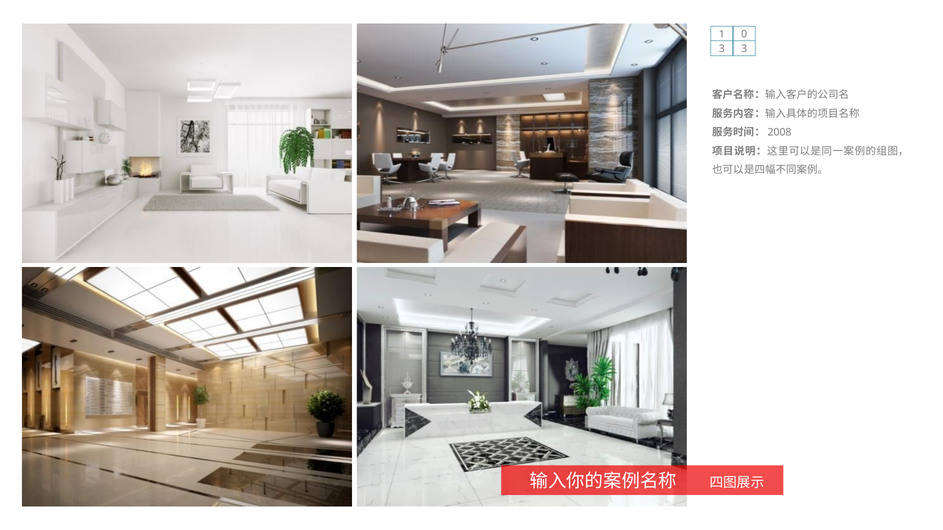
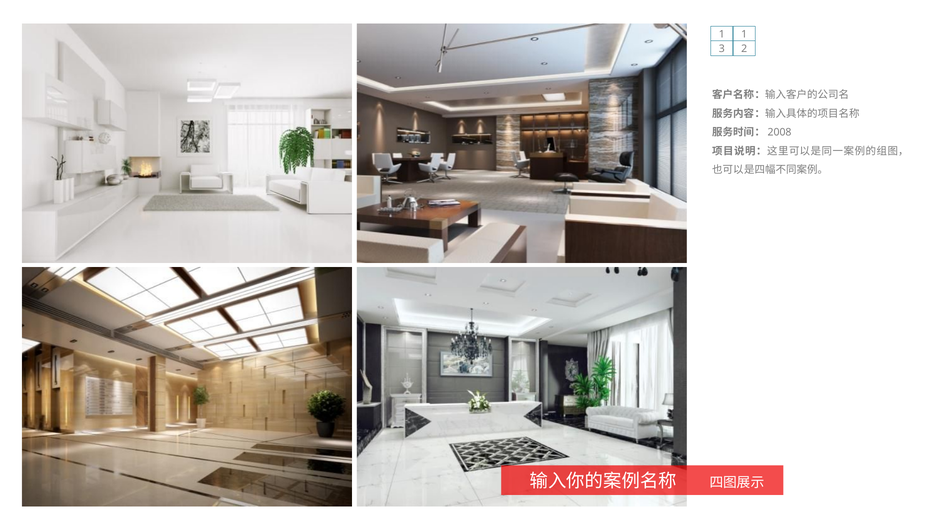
1 0: 0 -> 1 (744, 34)
3 3: 3 -> 2 (744, 49)
